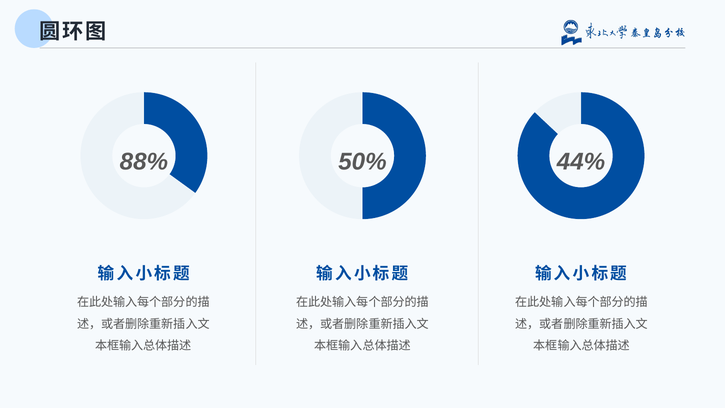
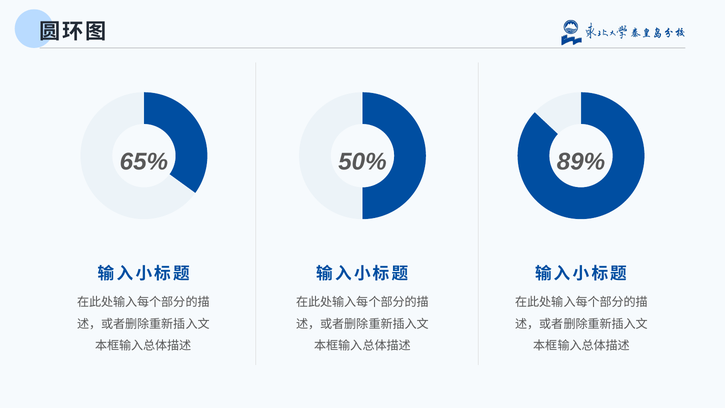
88%: 88% -> 65% (144, 162)
44%: 44% -> 89% (581, 162)
